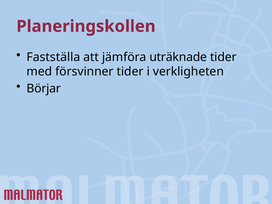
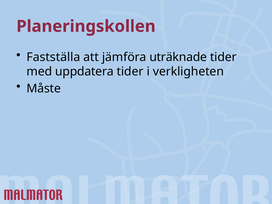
försvinner: försvinner -> uppdatera (84, 72)
Börjar: Börjar -> Måste (44, 89)
